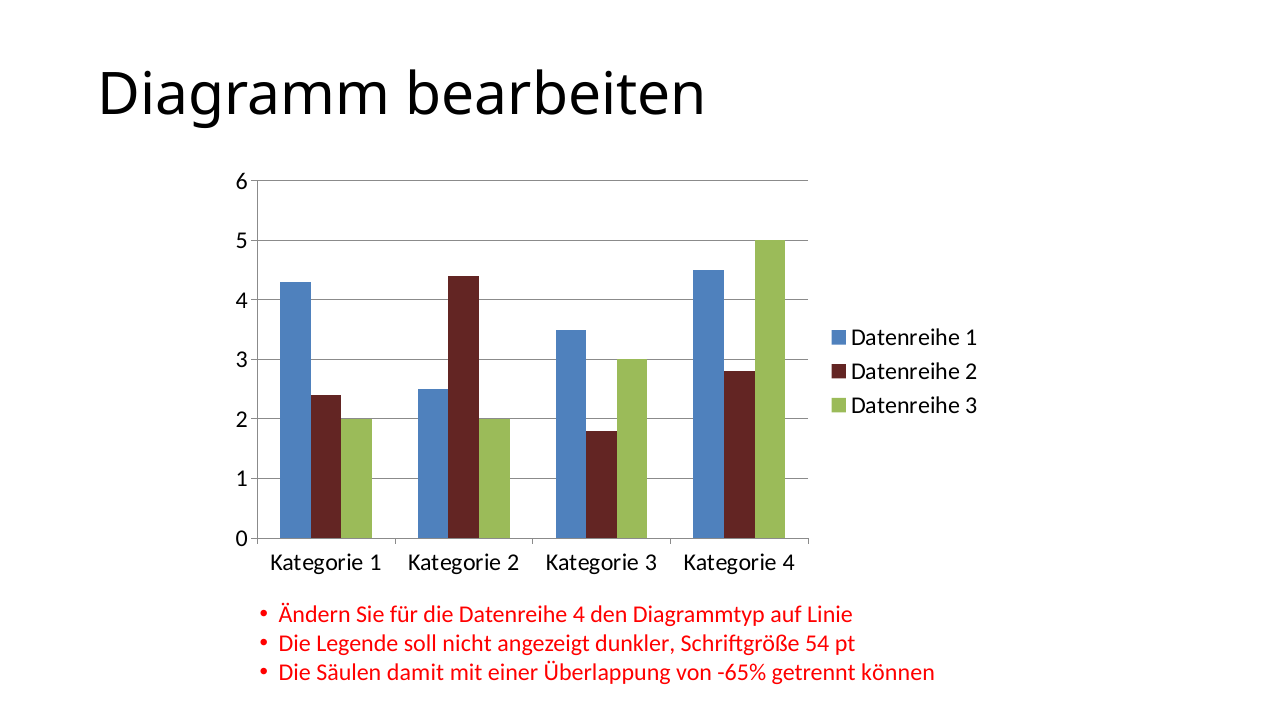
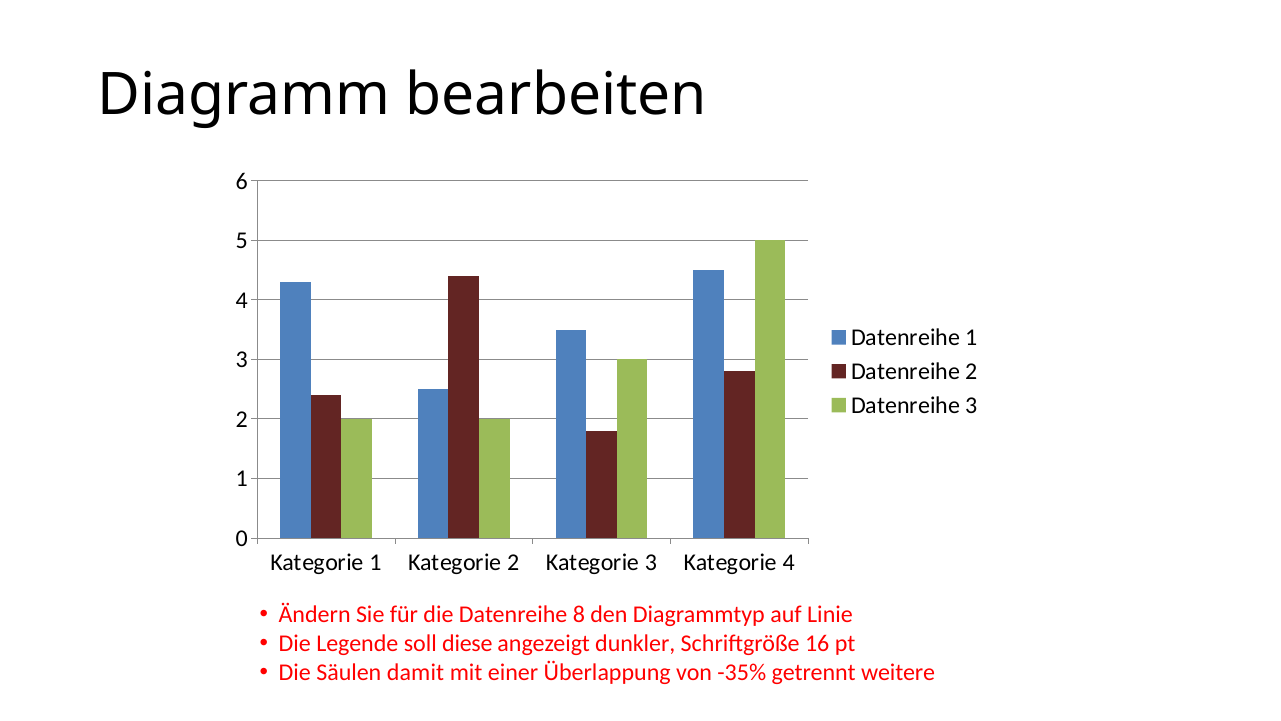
Datenreihe 4: 4 -> 8 (579, 614)
nicht: nicht -> diese (467, 643)
54: 54 -> 16 (817, 643)
-65%: -65% -> -35% (742, 672)
können: können -> weitere (898, 672)
